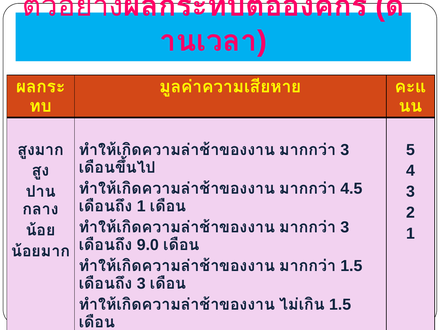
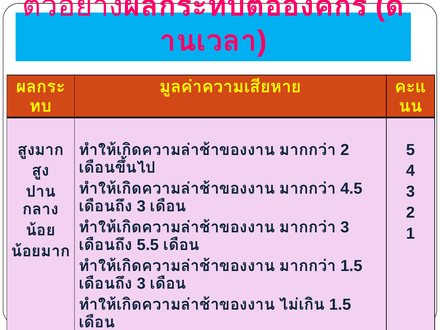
3: 3 -> 2 (345, 150)
1: 1 -> 3 (141, 206)
9.0: 9.0 -> 5.5 (148, 245)
